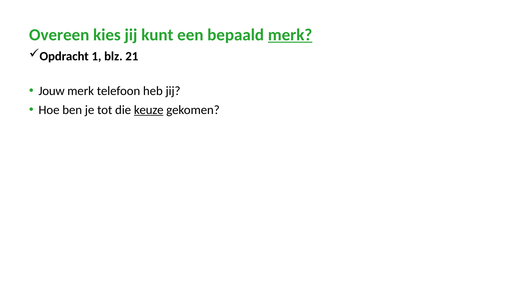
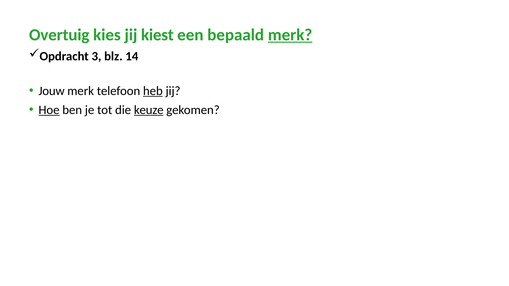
Overeen: Overeen -> Overtuig (59, 35)
kunt: kunt -> kiest (157, 35)
1: 1 -> 3 (96, 56)
21: 21 -> 14 (132, 56)
heb underline: none -> present (153, 91)
Hoe underline: none -> present (49, 110)
